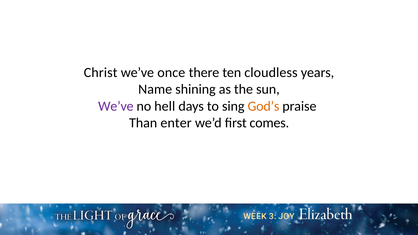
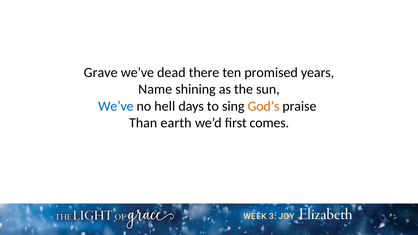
Christ: Christ -> Grave (101, 73)
once: once -> dead (171, 73)
cloudless: cloudless -> promised (271, 73)
We’ve colour: purple -> blue (116, 106)
enter: enter -> earth (176, 123)
